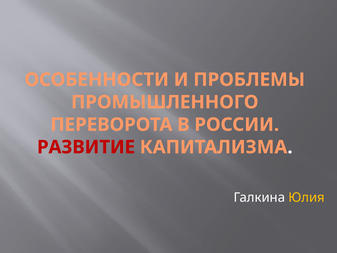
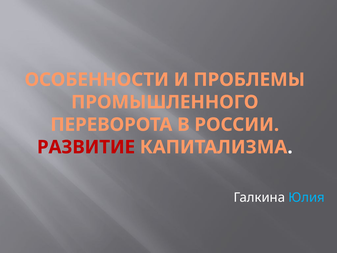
Юлия colour: yellow -> light blue (307, 197)
